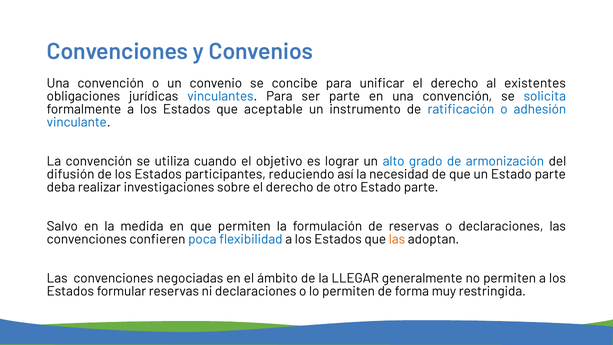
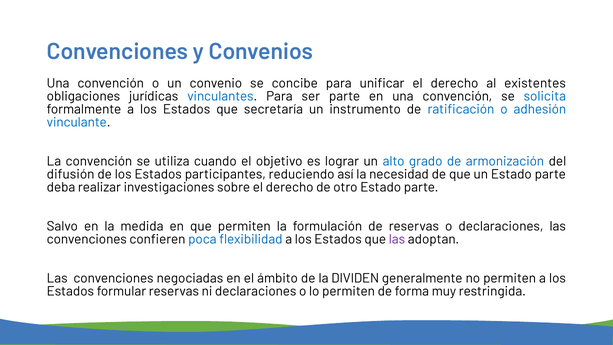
aceptable: aceptable -> secretaría (274, 109)
las colour: orange -> purple (397, 239)
LLEGAR: LLEGAR -> DIVIDEN (355, 278)
